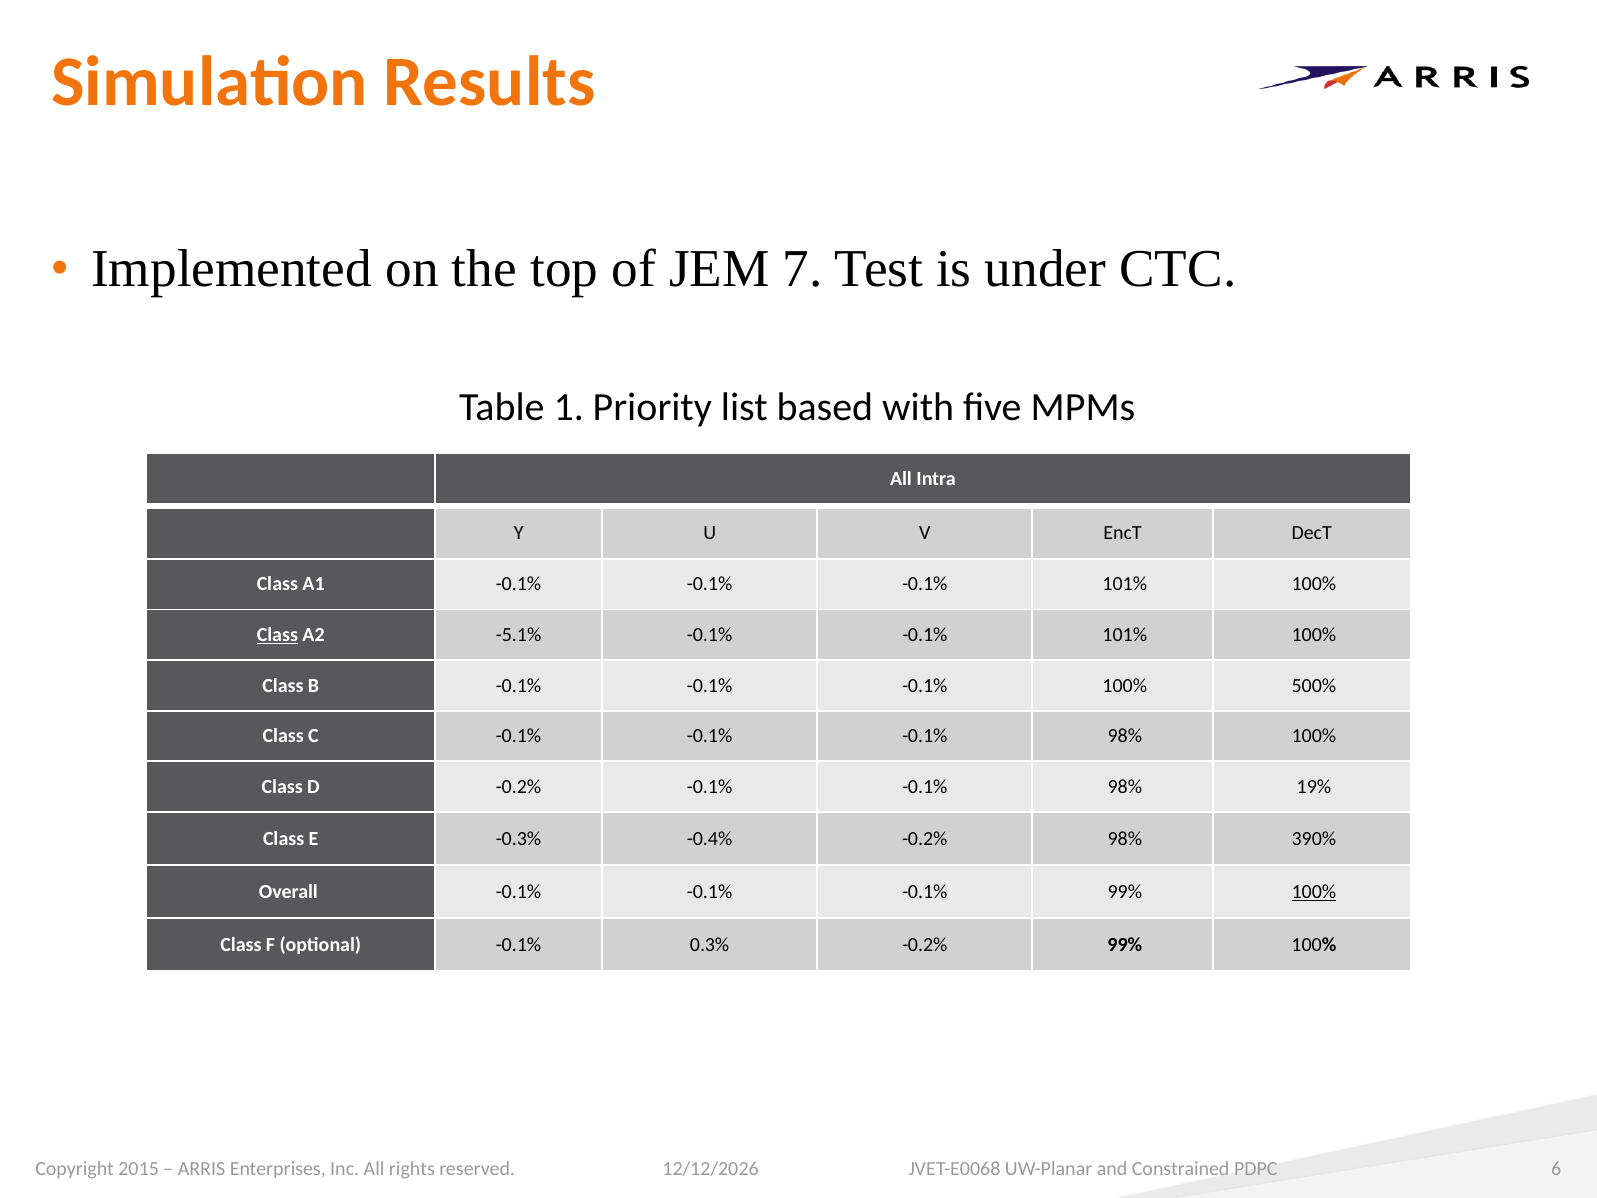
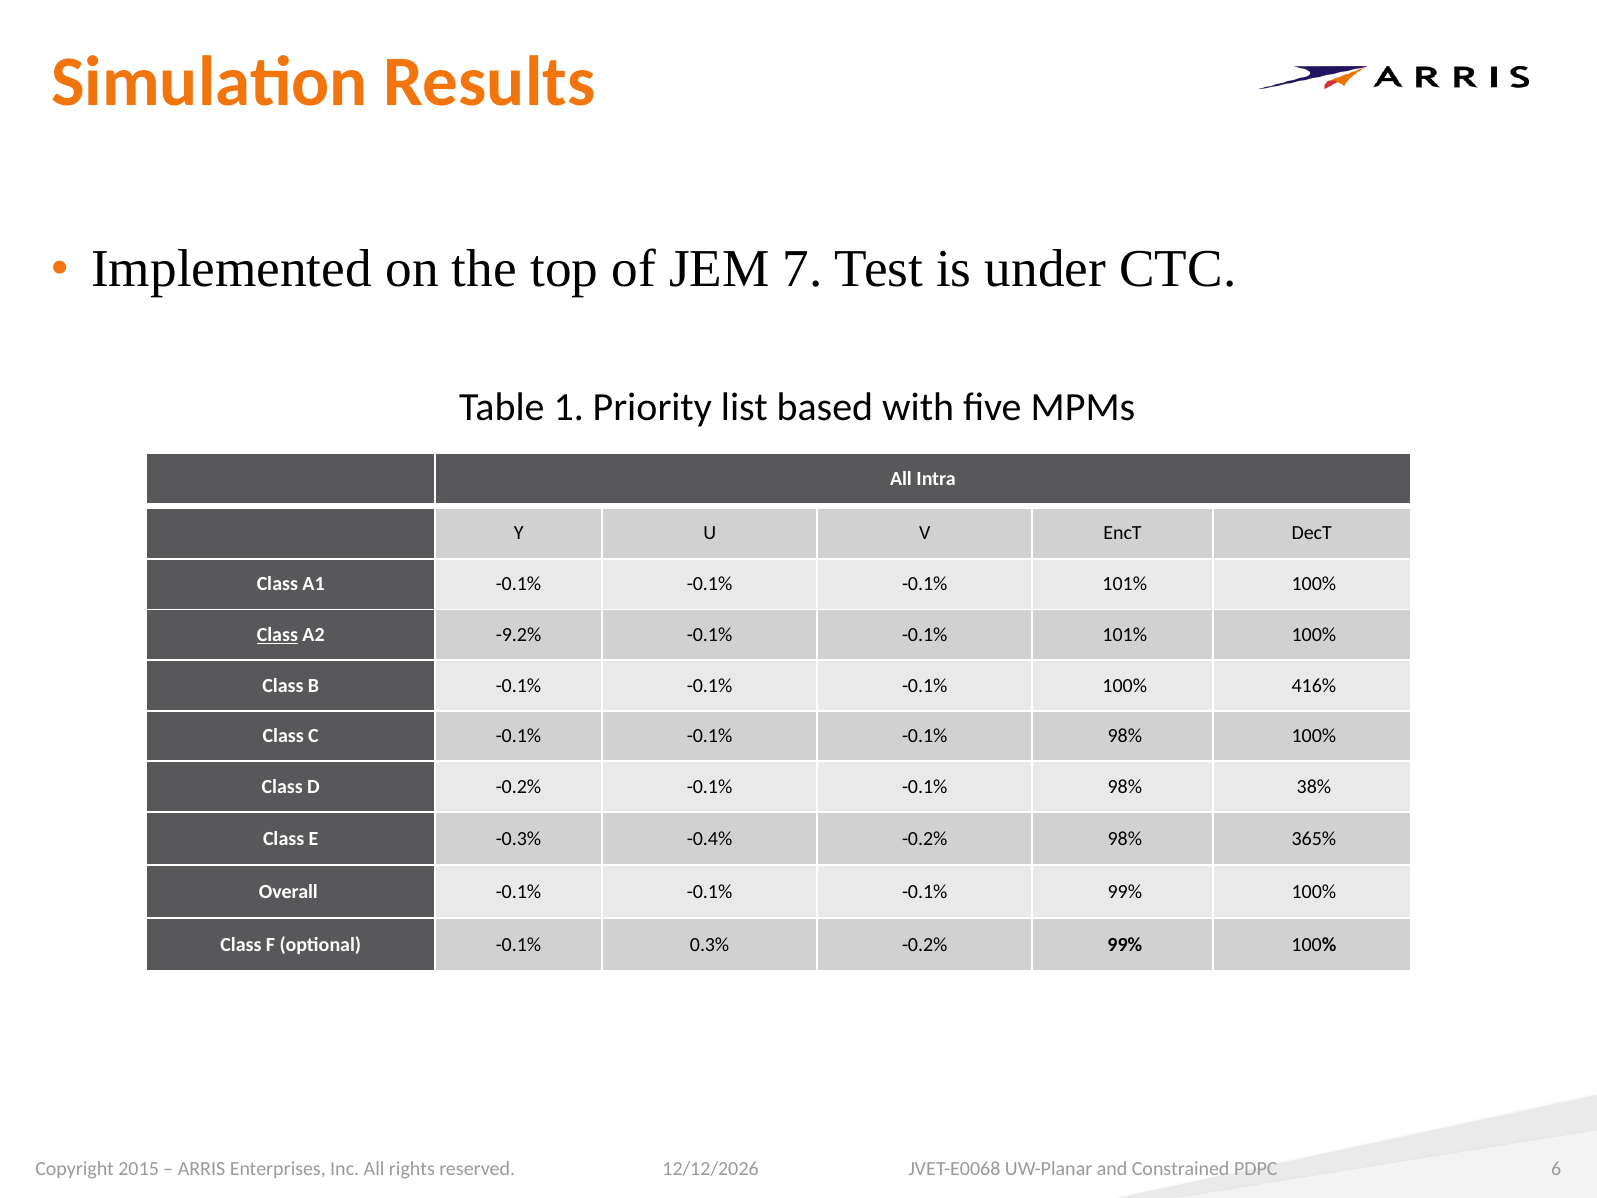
-5.1%: -5.1% -> -9.2% (519, 635)
500%: 500% -> 416% (1314, 685)
19%: 19% -> 38% (1314, 787)
390%: 390% -> 365% (1314, 839)
100% underline: present -> none (1314, 892)
